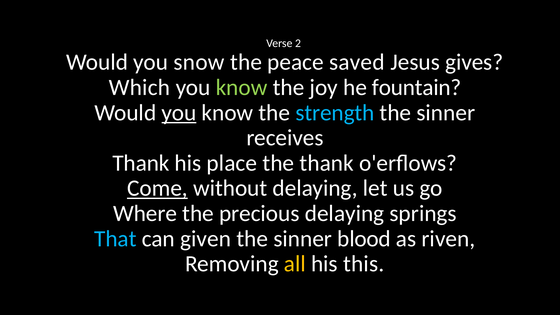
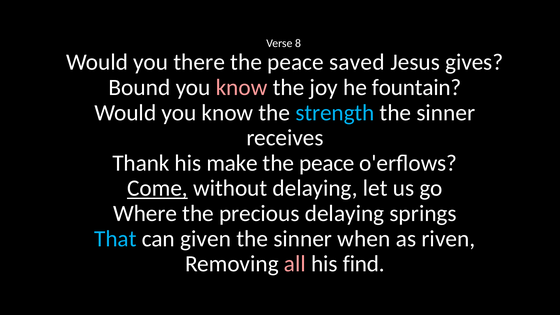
2: 2 -> 8 (298, 43)
snow: snow -> there (199, 62)
Which: Which -> Bound (140, 87)
know colour: light green -> pink (242, 87)
you underline: present -> none (179, 113)
place: place -> make (232, 163)
thank: thank -> peace (327, 163)
blood: blood -> when (364, 239)
all colour: yellow -> pink (295, 264)
this: this -> find (364, 264)
